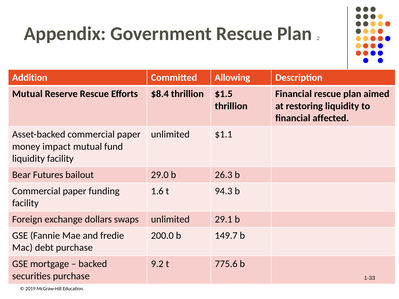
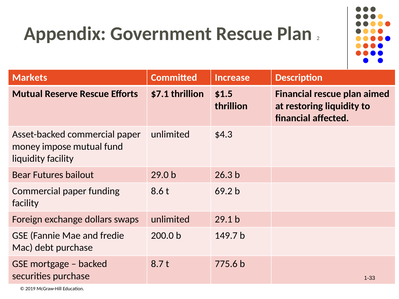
Addition: Addition -> Markets (30, 78)
Allowing: Allowing -> Increase (232, 78)
$8.4: $8.4 -> $7.1 (160, 94)
$1.1: $1.1 -> $4.3 (224, 134)
impact: impact -> impose (57, 147)
1.6: 1.6 -> 8.6 (157, 191)
94.3: 94.3 -> 69.2 (224, 191)
9.2: 9.2 -> 8.7 (157, 264)
